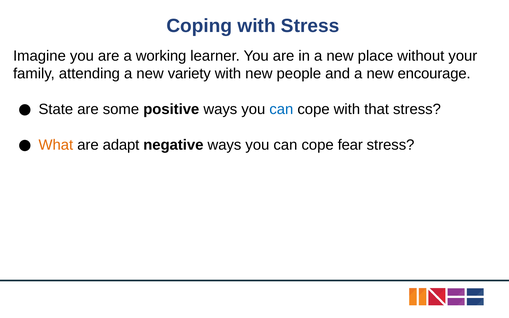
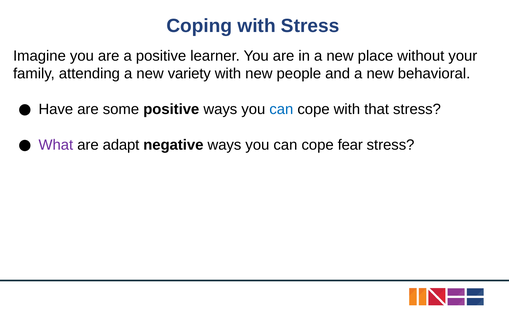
a working: working -> positive (161, 56)
encourage: encourage -> behavioral (434, 74)
State: State -> Have (56, 109)
What colour: orange -> purple (56, 145)
